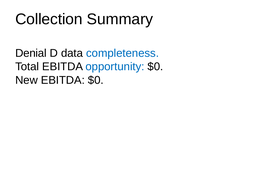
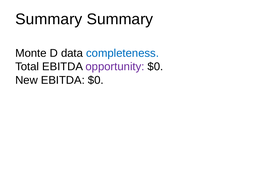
Collection: Collection -> Summary (49, 19)
Denial: Denial -> Monte (31, 53)
opportunity colour: blue -> purple (115, 67)
